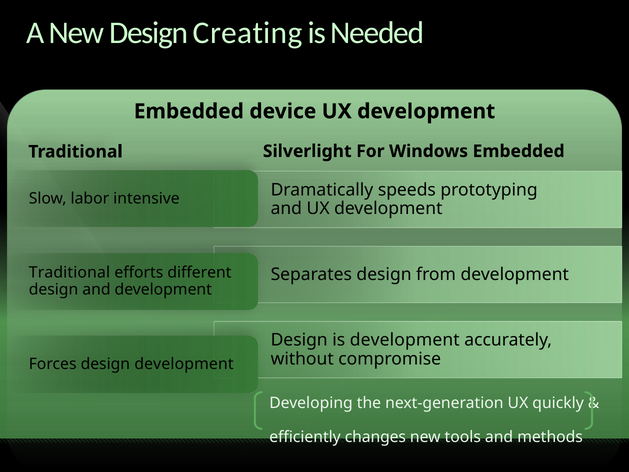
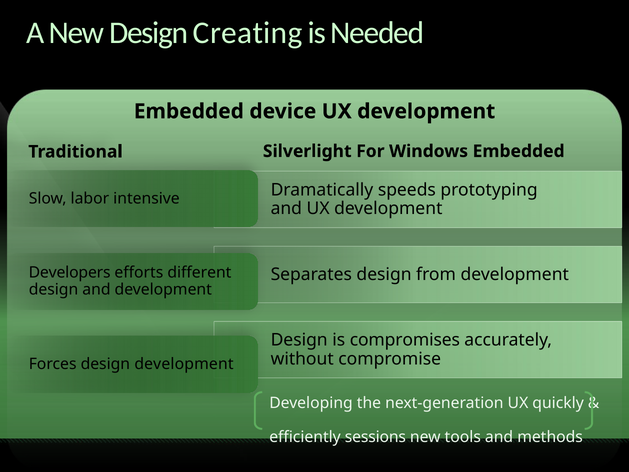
Traditional: Traditional -> Developers (70, 273)
is development: development -> compromises (405, 340)
changes: changes -> sessions (375, 437)
